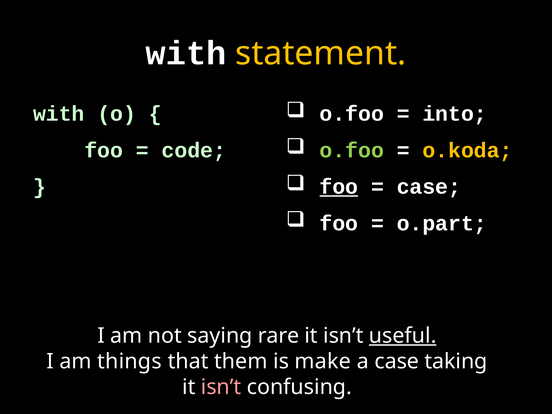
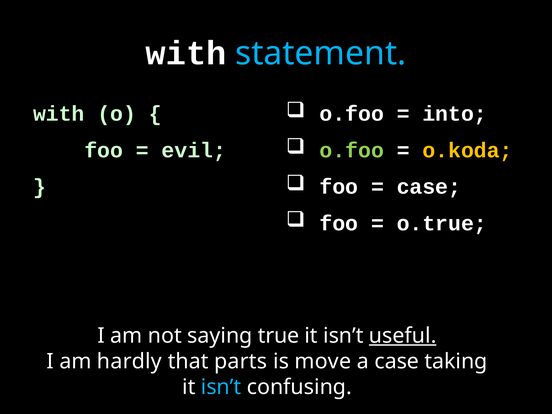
statement colour: yellow -> light blue (321, 53)
code: code -> evil (194, 150)
foo underline: present -> none (339, 187)
o.part: o.part -> o.true (442, 223)
rare: rare -> true (279, 336)
things: things -> hardly (129, 361)
them: them -> parts (241, 361)
make: make -> move (323, 361)
isn’t colour: pink -> light blue (221, 387)
